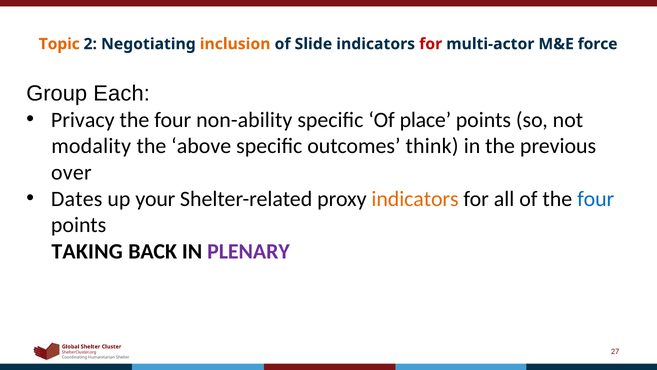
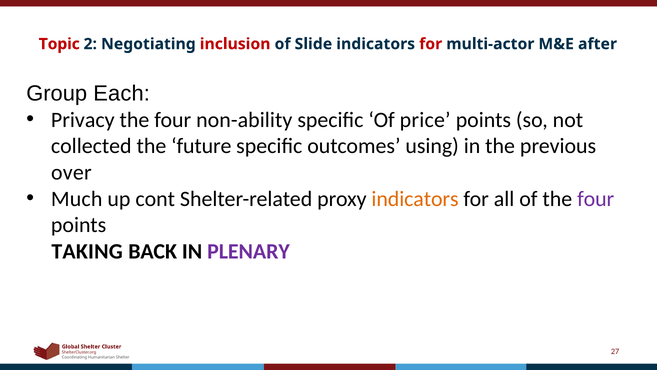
Topic colour: orange -> red (59, 44)
inclusion colour: orange -> red (235, 44)
force: force -> after (598, 44)
place: place -> price (425, 120)
modality: modality -> collected (91, 146)
above: above -> future (201, 146)
think: think -> using (432, 146)
Dates: Dates -> Much (77, 199)
your: your -> cont (155, 199)
four colour: blue -> purple (596, 199)
